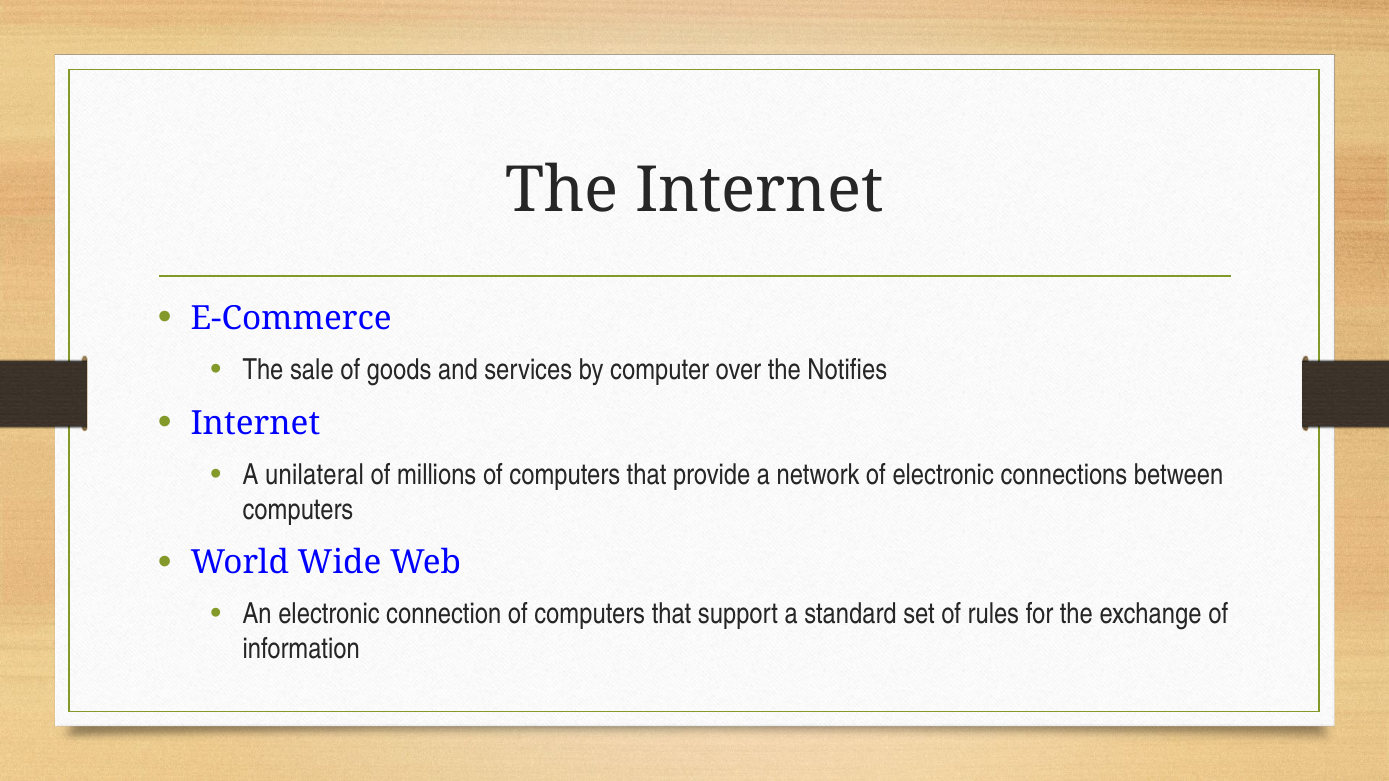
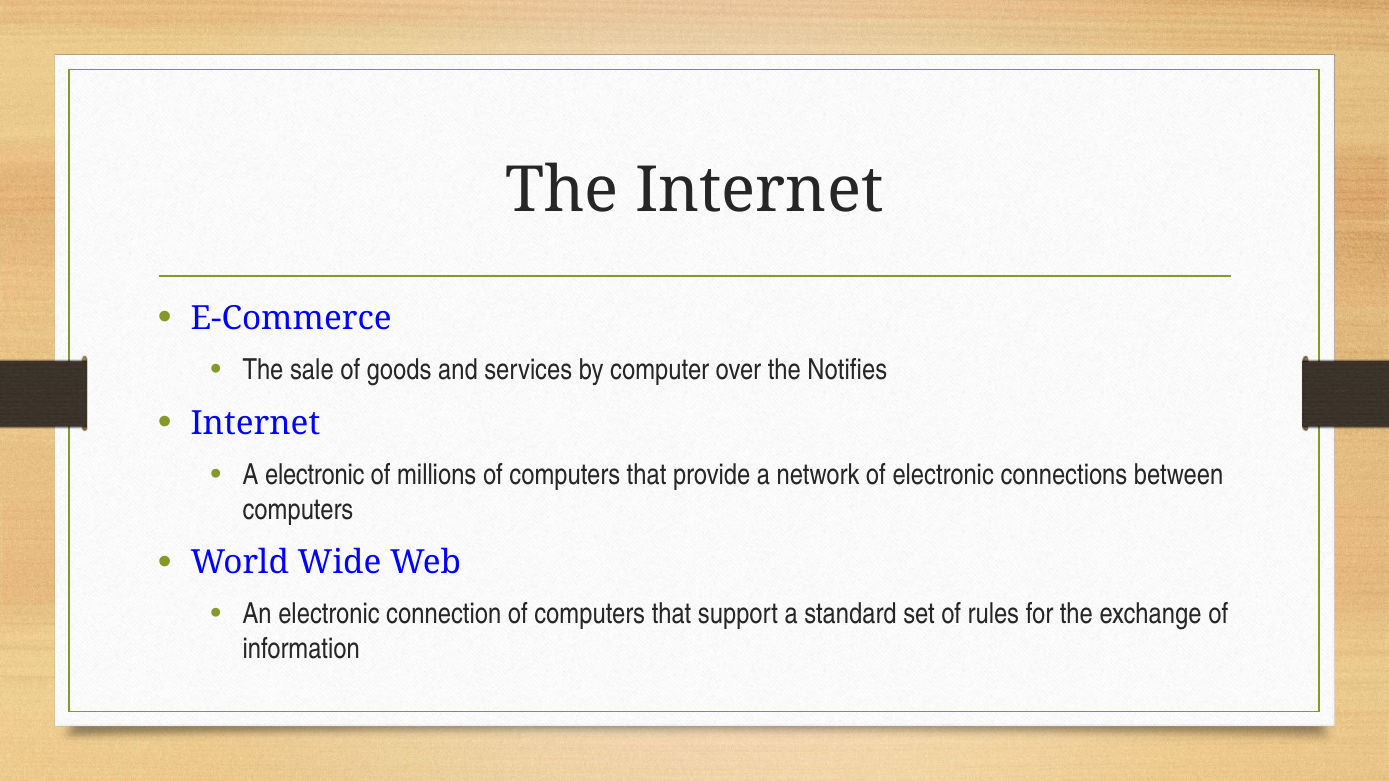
A unilateral: unilateral -> electronic (315, 475)
